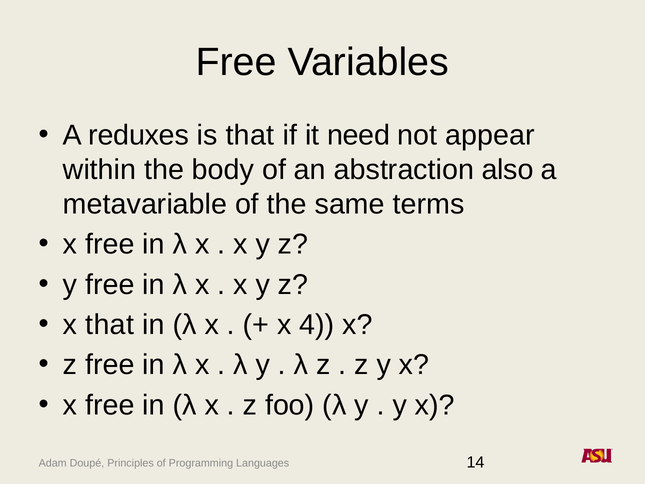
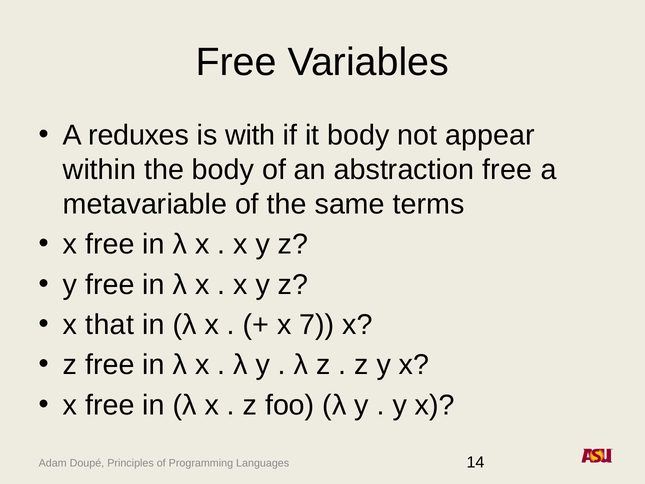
is that: that -> with (250, 135)
it need: need -> body (358, 135)
abstraction also: also -> free (507, 170)
4: 4 -> 7 (317, 325)
